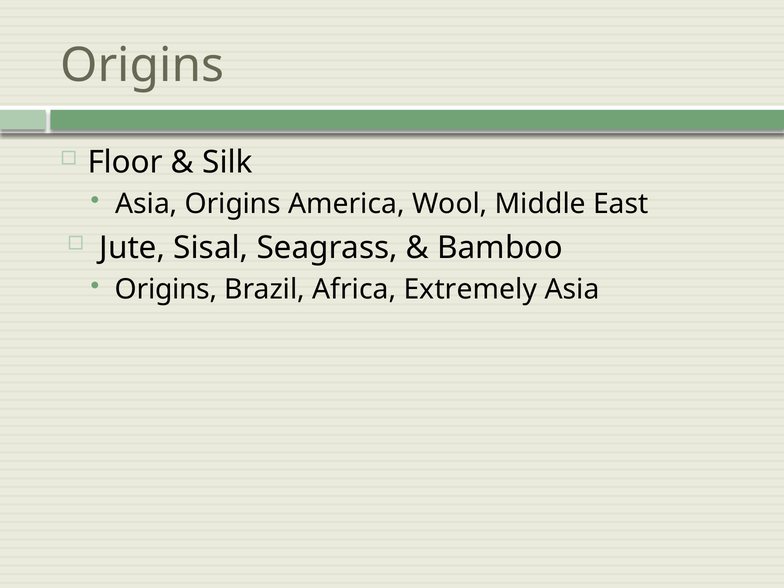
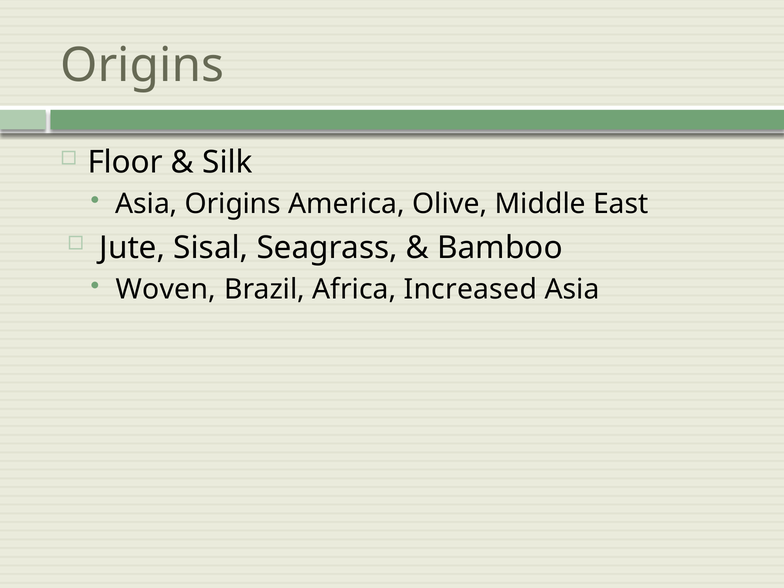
Wool: Wool -> Olive (450, 204)
Origins: Origins -> Woven (166, 289)
Extremely: Extremely -> Increased (470, 289)
